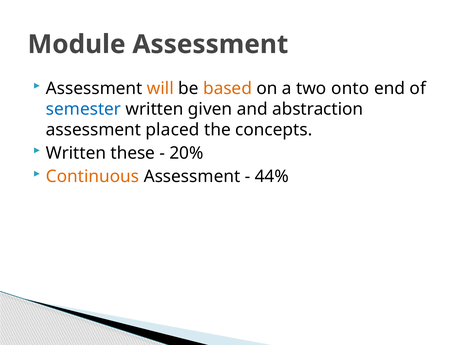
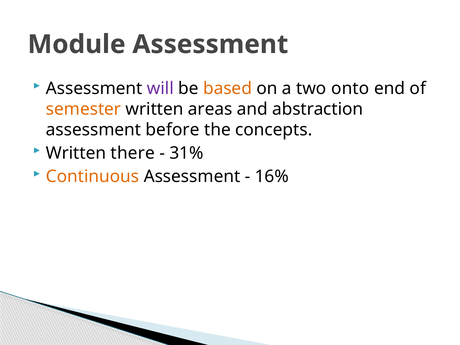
will colour: orange -> purple (160, 88)
semester colour: blue -> orange (83, 109)
given: given -> areas (210, 109)
placed: placed -> before (173, 130)
these: these -> there (133, 153)
20%: 20% -> 31% (186, 153)
44%: 44% -> 16% (272, 176)
